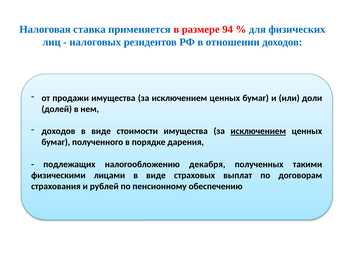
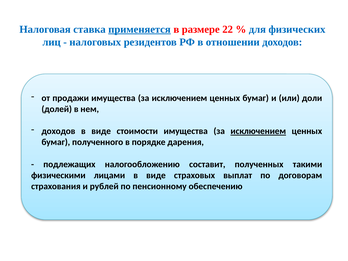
применяется underline: none -> present (139, 29)
94: 94 -> 22 (228, 29)
декабря: декабря -> составит (207, 164)
